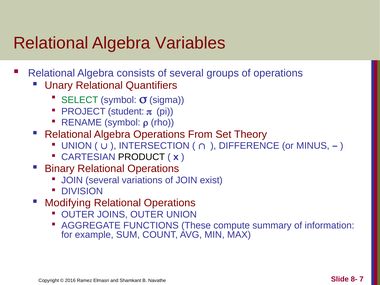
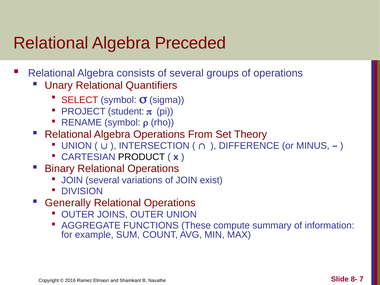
Variables: Variables -> Preceded (190, 43)
SELECT colour: green -> red (80, 100)
Modifying: Modifying -> Generally (68, 203)
